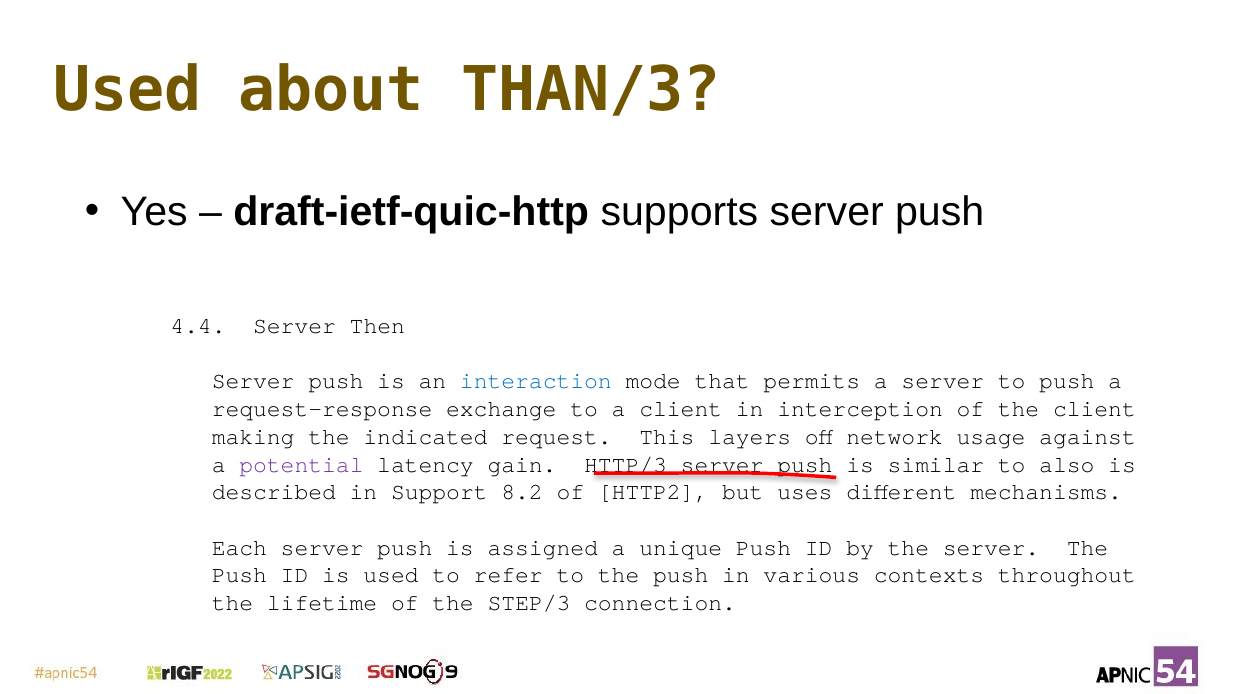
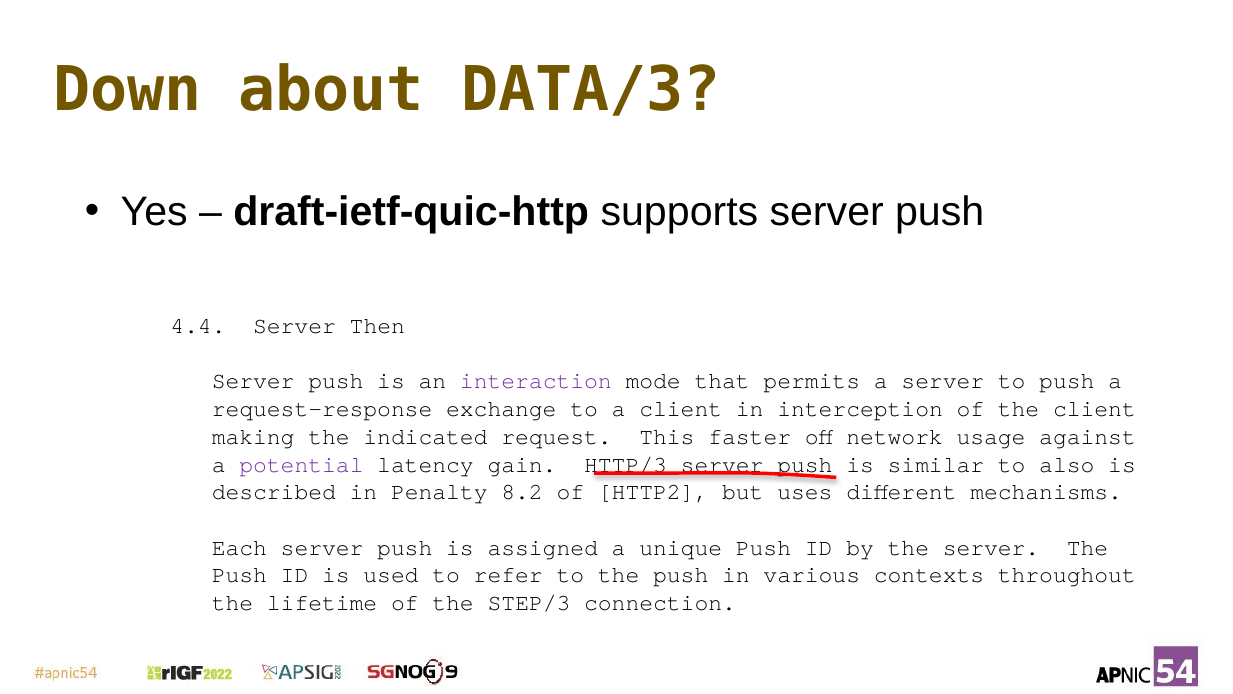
Used: Used -> Down (127, 90)
THAN/3: THAN/3 -> DATA/3 (591, 90)
interaction colour: blue -> purple (536, 381)
layers: layers -> faster (750, 436)
Support: Support -> Penalty (439, 492)
